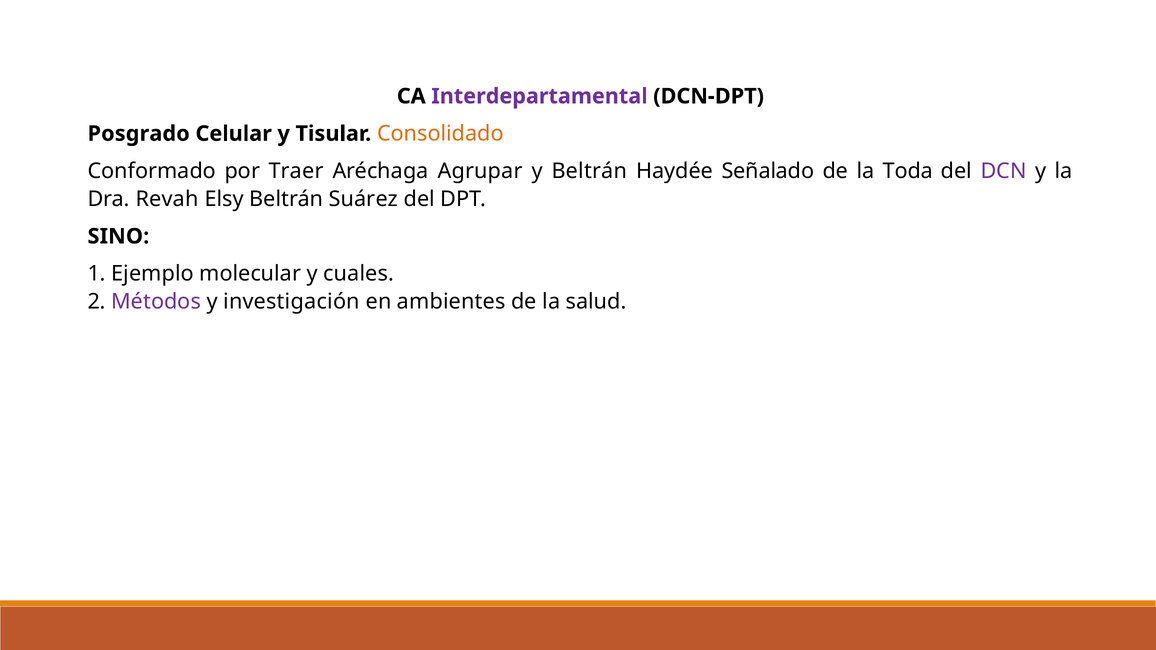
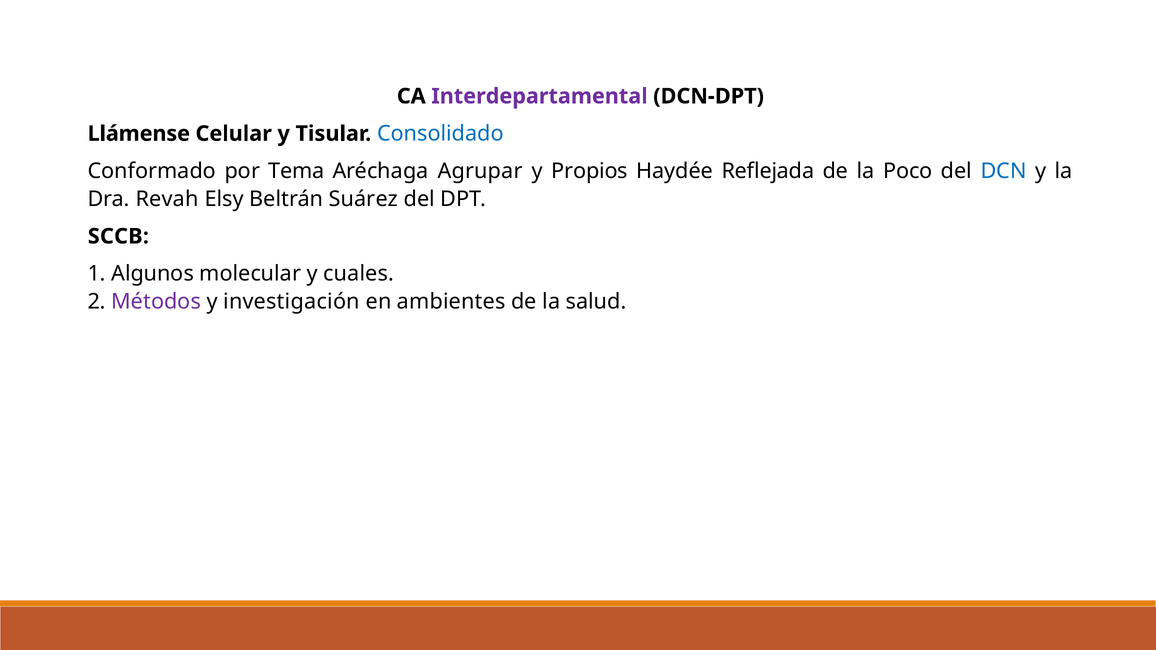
Posgrado: Posgrado -> Llámense (139, 134)
Consolidado colour: orange -> blue (440, 134)
Traer: Traer -> Tema (296, 171)
y Beltrán: Beltrán -> Propios (590, 171)
Señalado: Señalado -> Reflejada (768, 171)
Toda: Toda -> Poco (908, 171)
DCN colour: purple -> blue (1004, 171)
SINO: SINO -> SCCB (118, 236)
Ejemplo: Ejemplo -> Algunos (153, 274)
